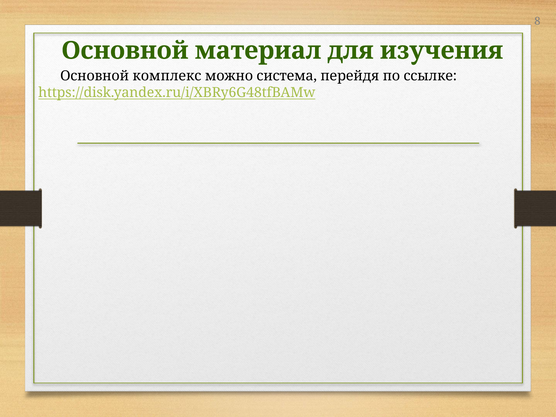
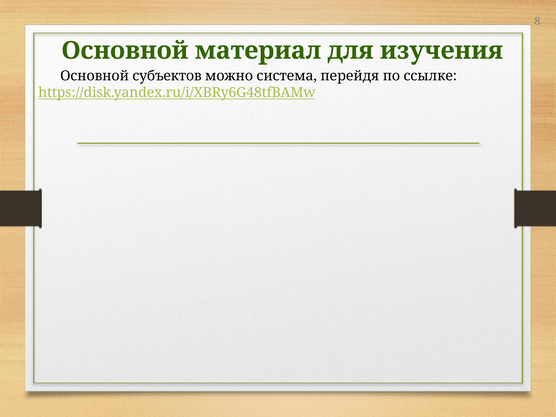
комплекс: комплекс -> субъектов (167, 76)
